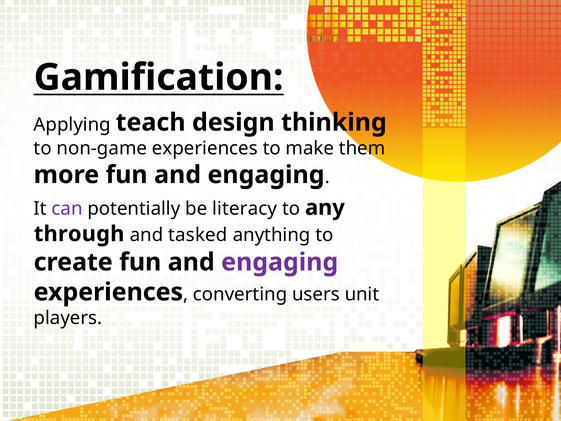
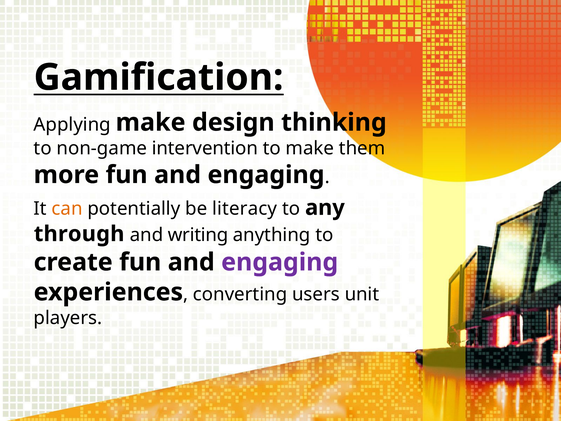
Applying teach: teach -> make (151, 122)
non-game experiences: experiences -> intervention (205, 148)
can colour: purple -> orange (67, 209)
tasked: tasked -> writing (198, 235)
